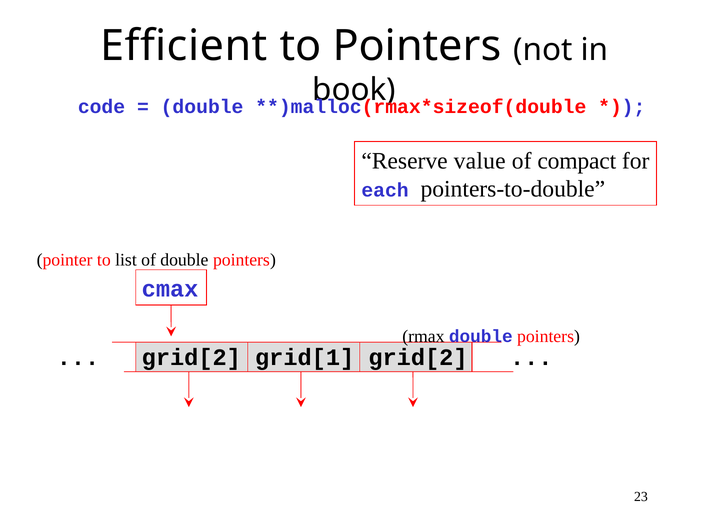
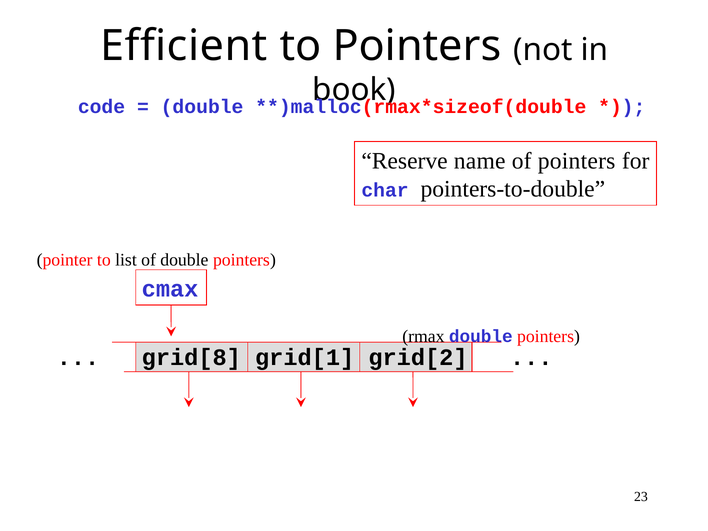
value: value -> name (480, 161)
of compact: compact -> pointers (577, 161)
each: each -> char (385, 190)
grid[2: grid[2 -> grid[8 (191, 358)
